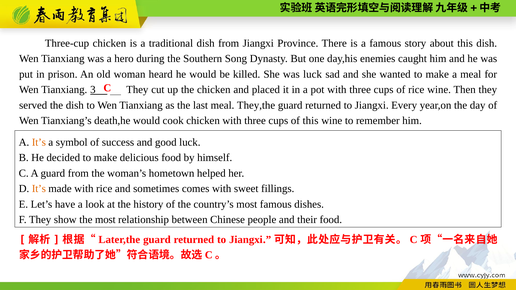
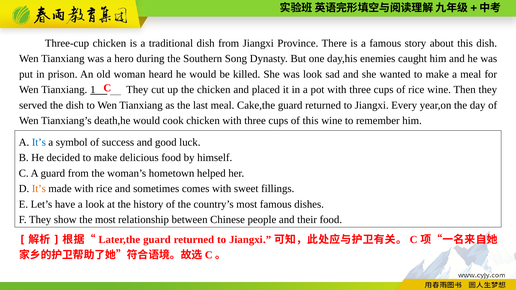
was luck: luck -> look (313, 74)
3: 3 -> 1 (93, 90)
They,the: They,the -> Cake,the (256, 105)
It’s colour: orange -> blue (39, 142)
